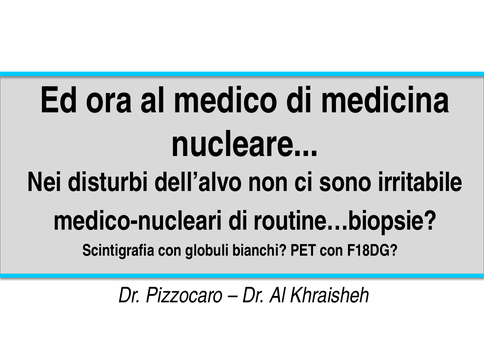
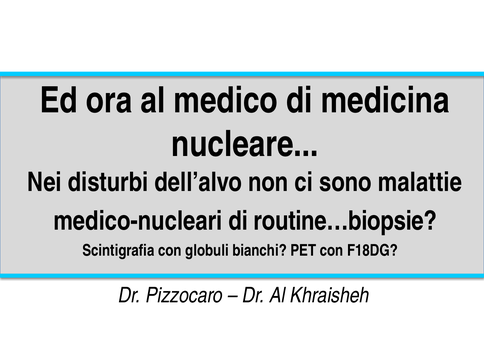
irritabile: irritabile -> malattie (420, 182)
